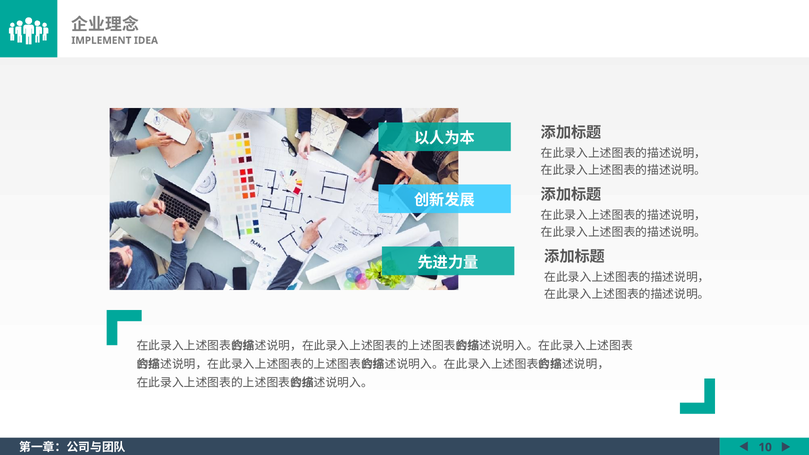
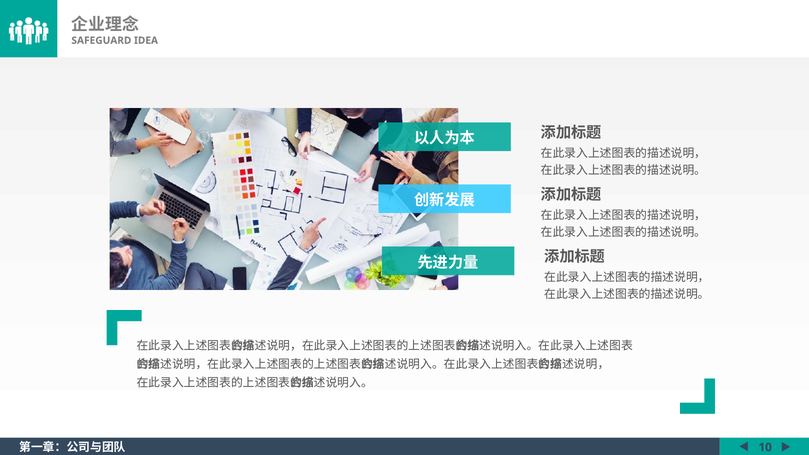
IMPLEMENT: IMPLEMENT -> SAFEGUARD (101, 40)
